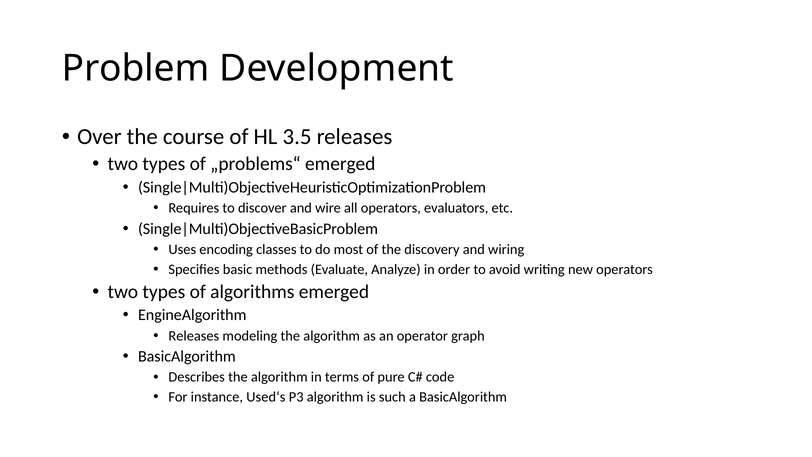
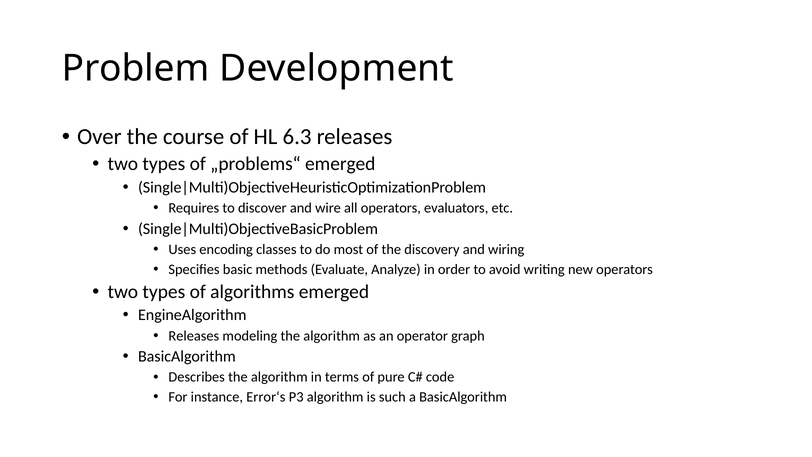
3.5: 3.5 -> 6.3 (297, 137)
Used‘s: Used‘s -> Error‘s (266, 397)
